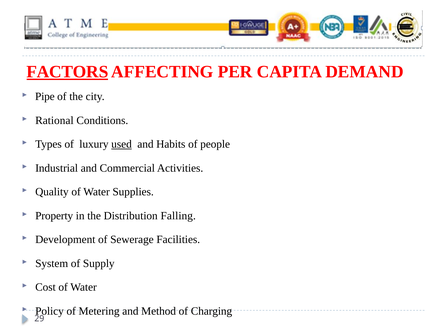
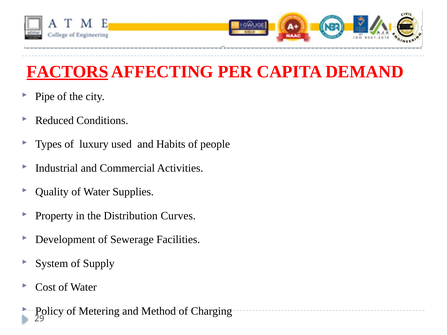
Rational: Rational -> Reduced (55, 121)
used underline: present -> none (122, 144)
Falling: Falling -> Curves (178, 216)
